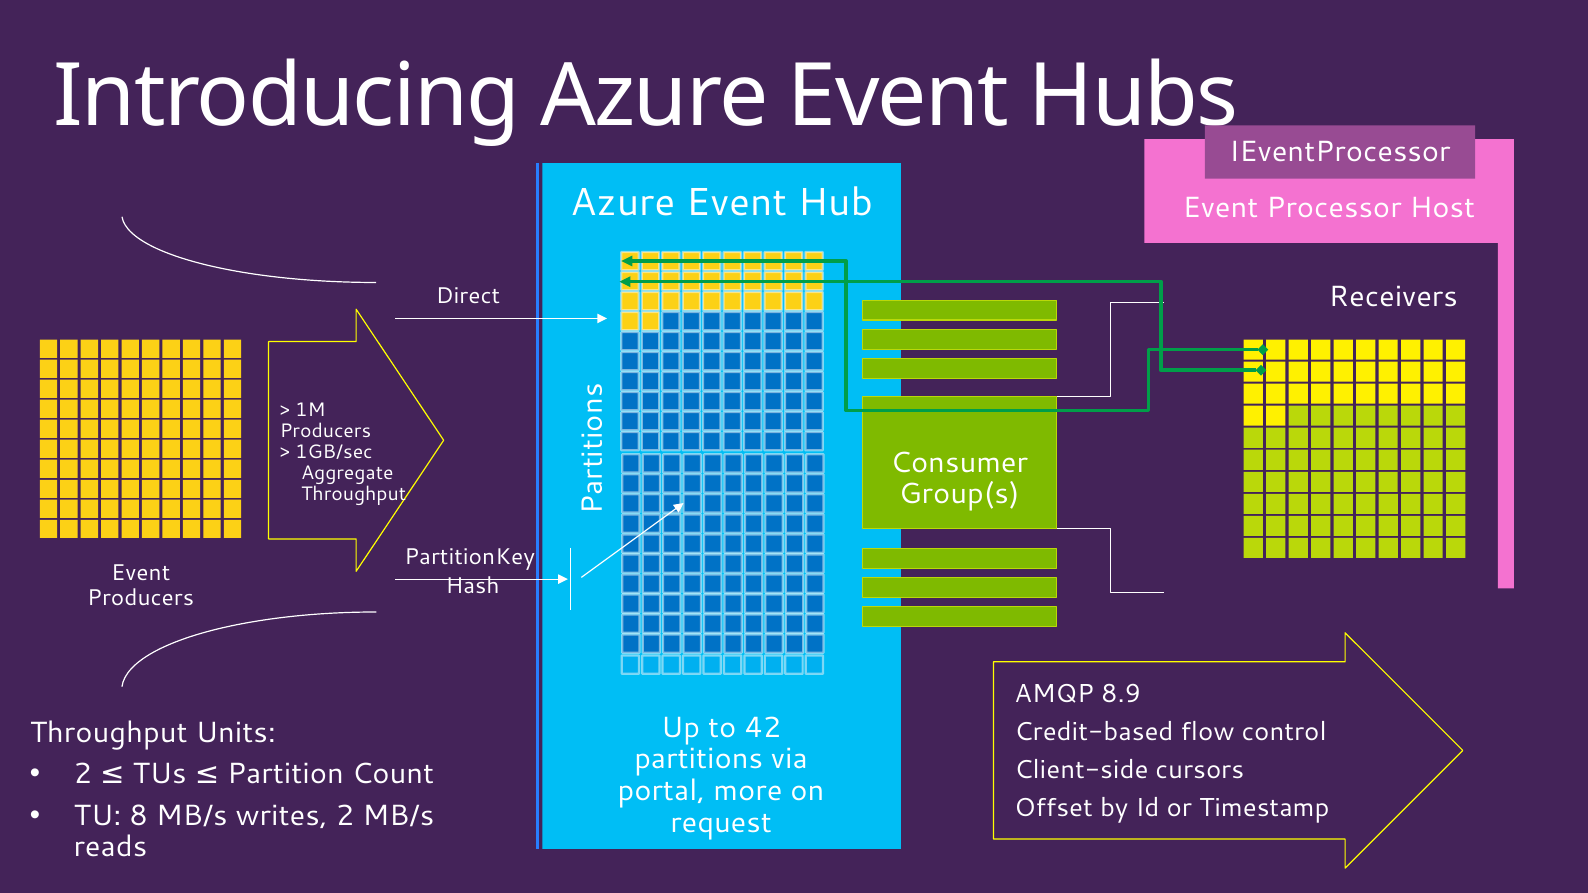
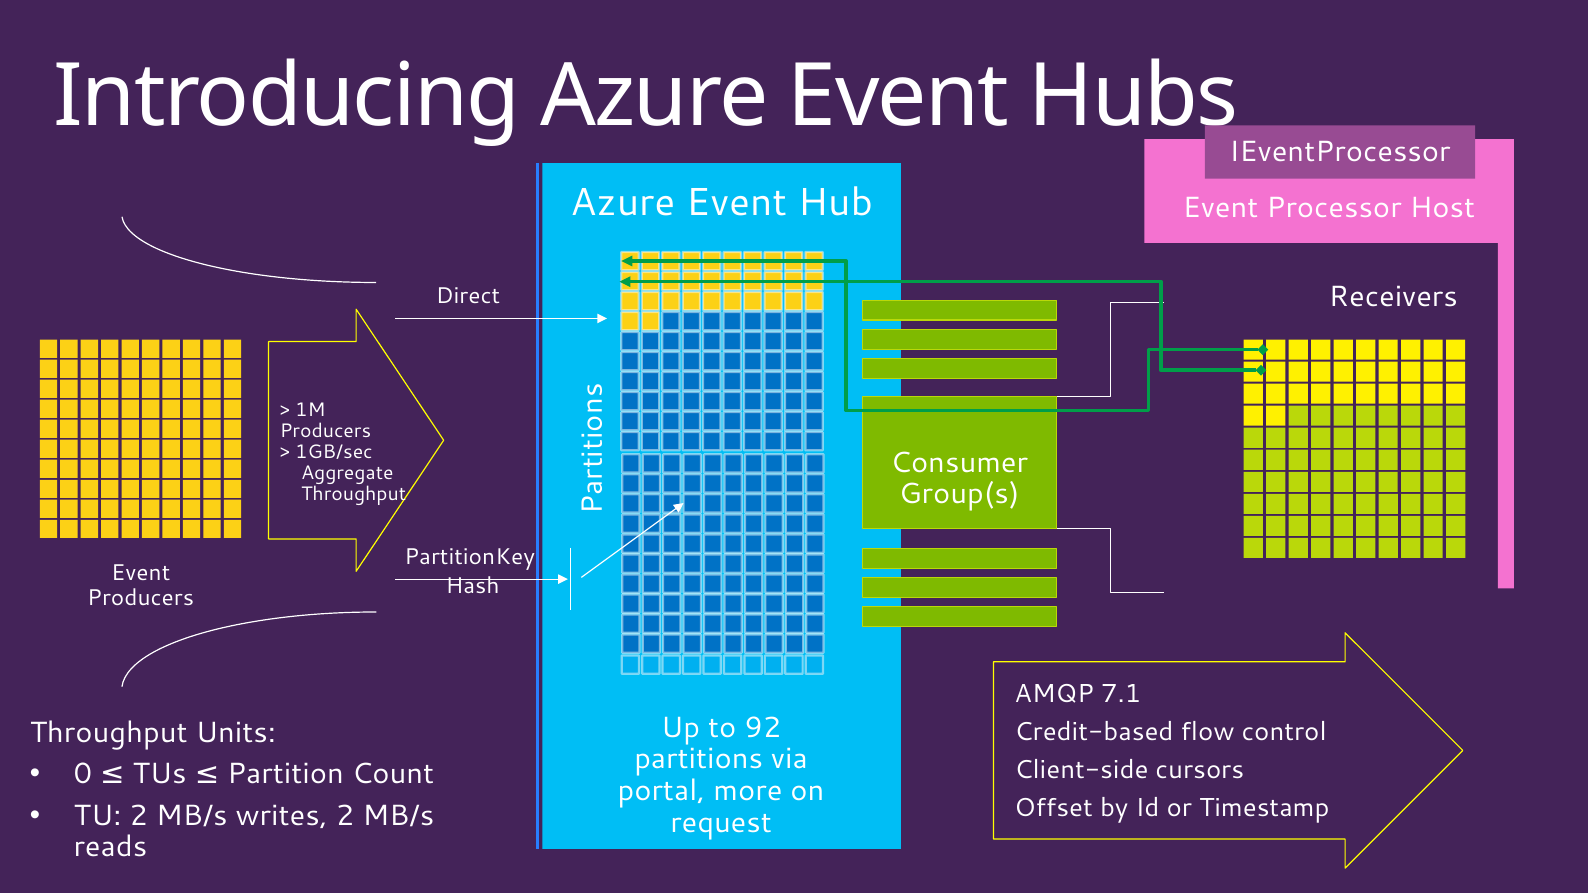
8.9: 8.9 -> 7.1 (1121, 695)
42: 42 -> 92 (763, 728)
2: 2 -> 0 (83, 774)
TU 8: 8 -> 2 (139, 816)
